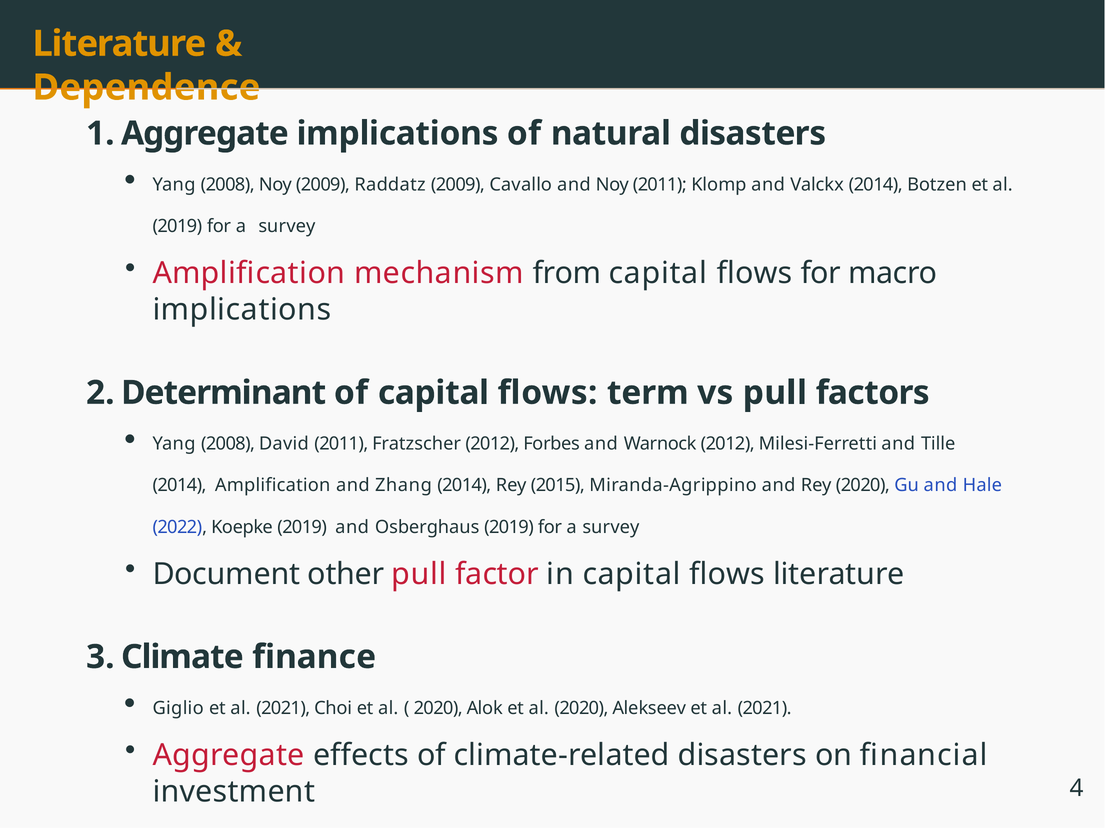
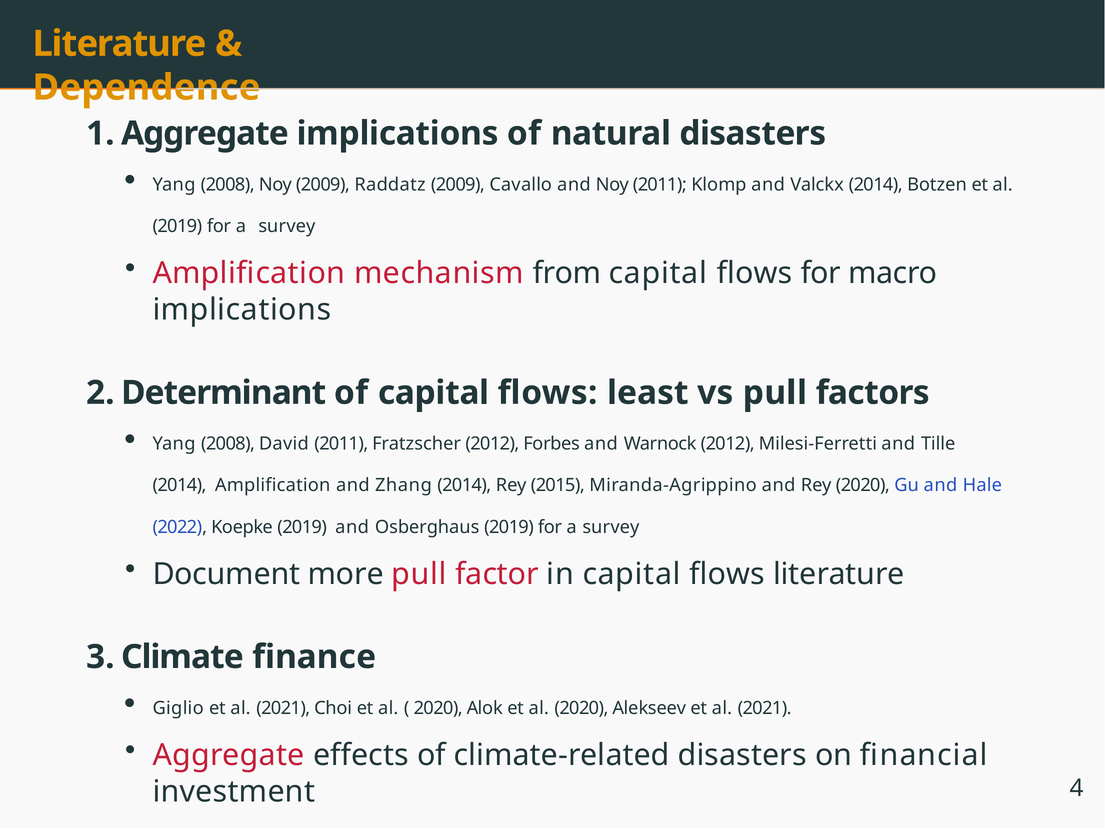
term: term -> least (648, 393)
other: other -> more (346, 574)
